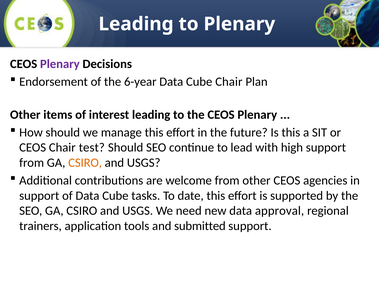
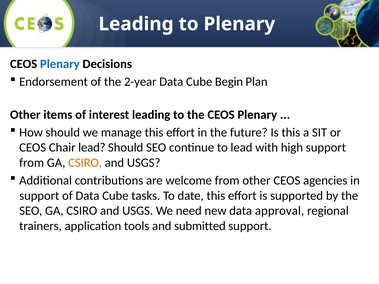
Plenary colour: purple -> blue (60, 64)
6-year: 6-year -> 2-year (140, 82)
Cube Chair: Chair -> Begin (229, 82)
Chair test: test -> lead (92, 148)
